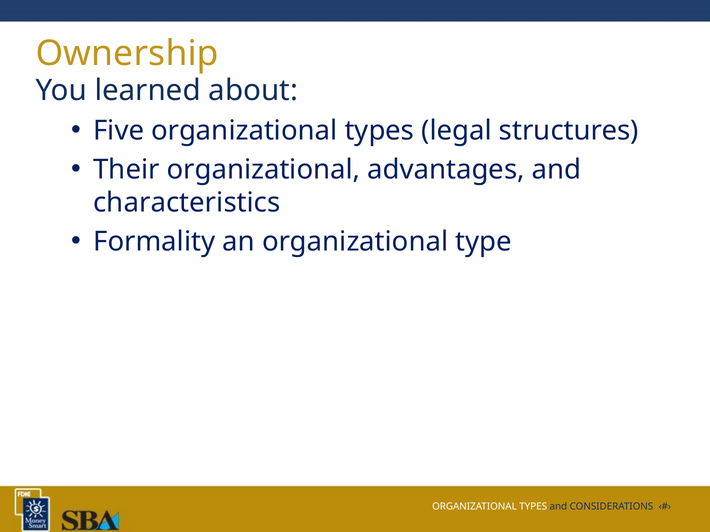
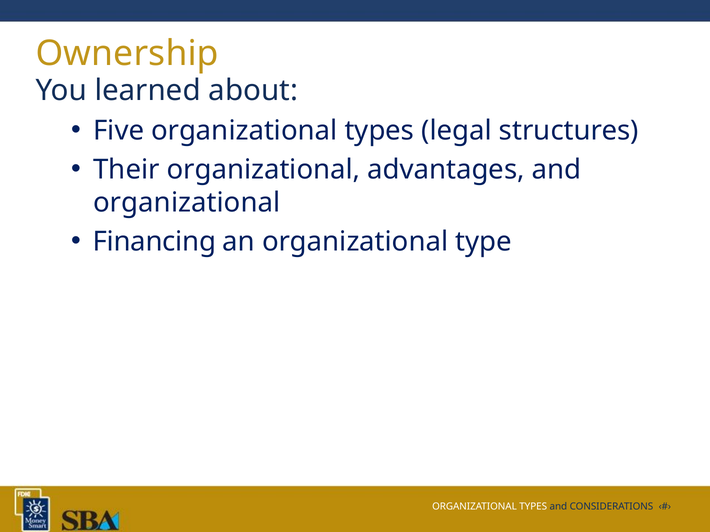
characteristics: characteristics -> organizational (187, 203)
Formality: Formality -> Financing (154, 242)
